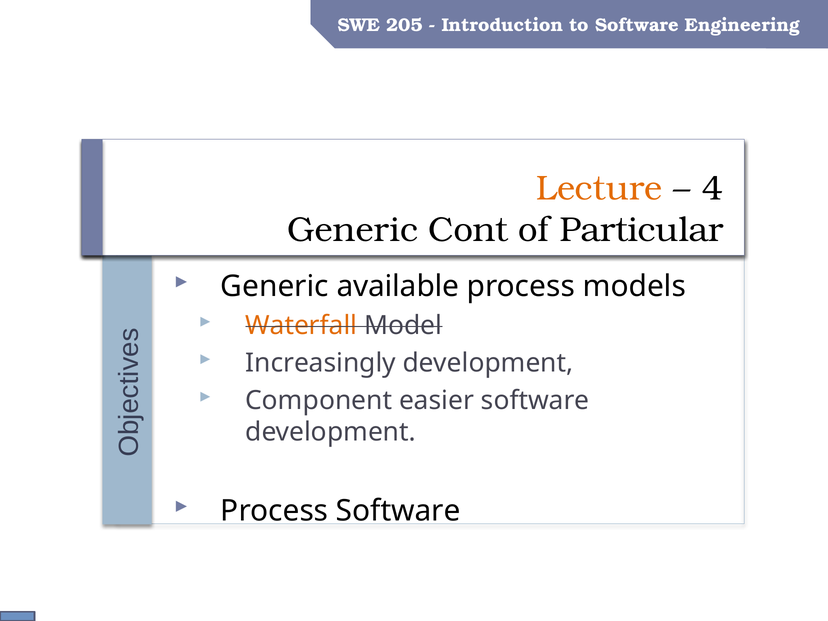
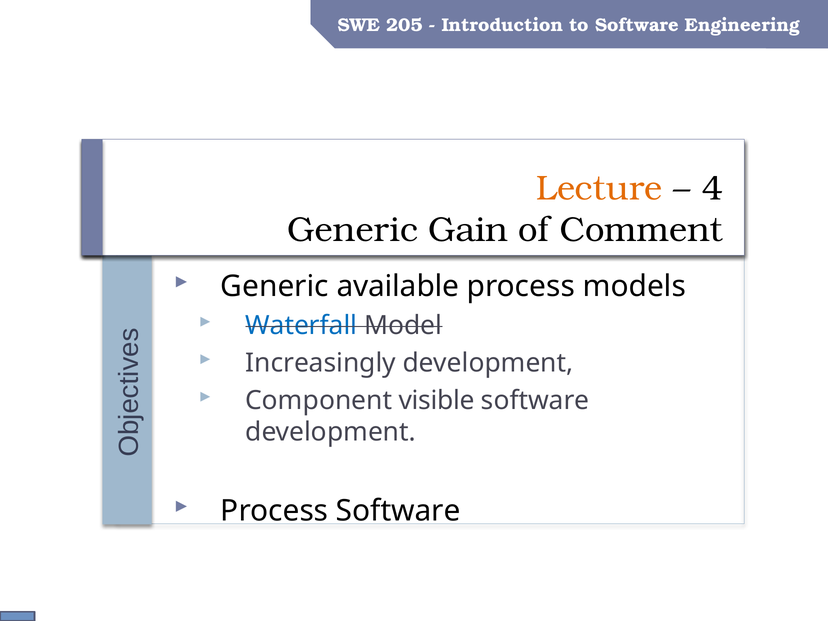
Cont: Cont -> Gain (468, 230)
Particular: Particular -> Comment (641, 230)
Waterfall colour: orange -> blue (301, 326)
easier: easier -> visible (437, 401)
